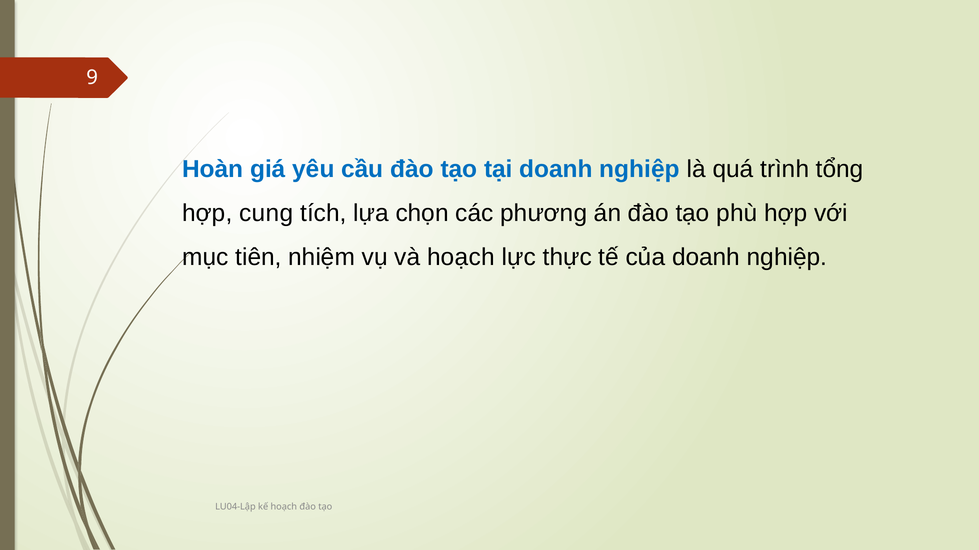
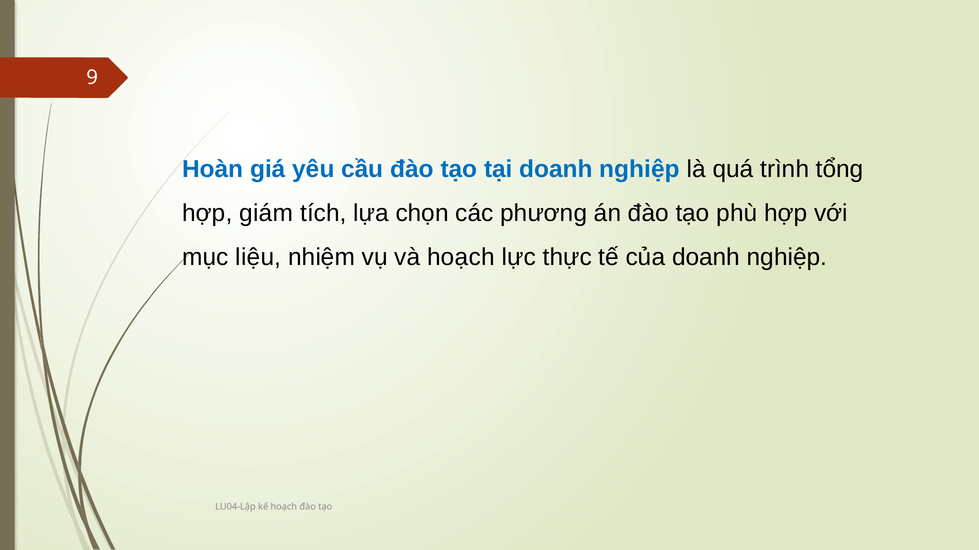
cung: cung -> giám (266, 213)
tiên: tiên -> liệu (258, 257)
